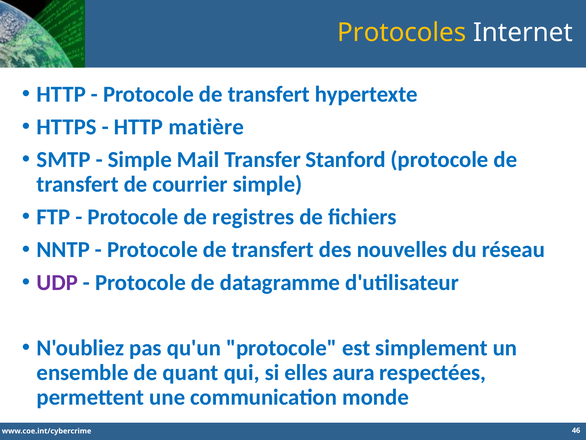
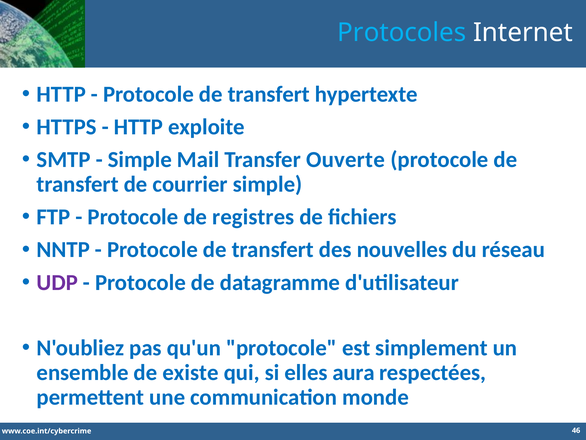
Protocoles colour: yellow -> light blue (402, 33)
matière: matière -> exploite (206, 127)
Stanford: Stanford -> Ouverte (346, 159)
quant: quant -> existe (191, 372)
